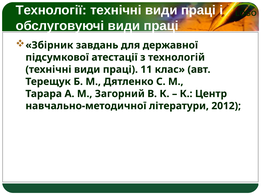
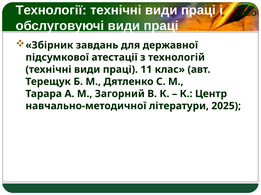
2012: 2012 -> 2025 (226, 106)
